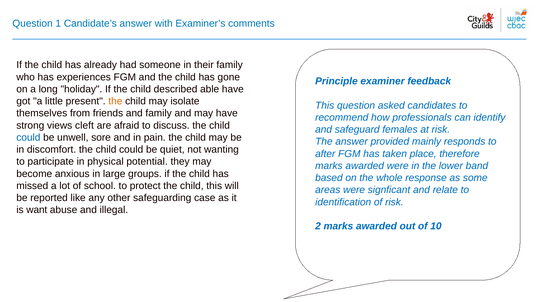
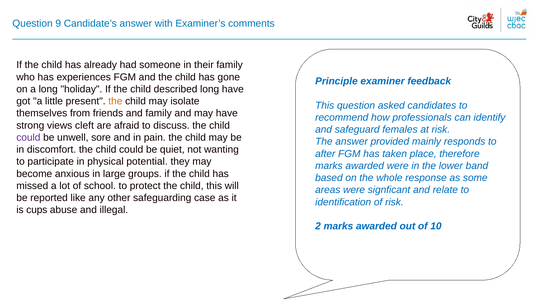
1: 1 -> 9 (58, 23)
described able: able -> long (210, 89)
could colour: blue -> purple (28, 137)
want: want -> cups (37, 210)
